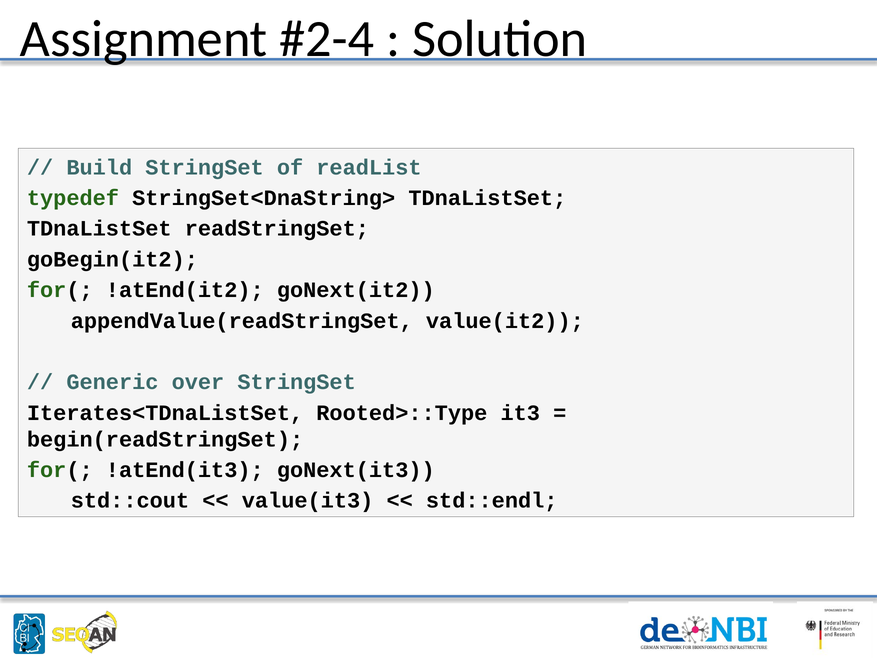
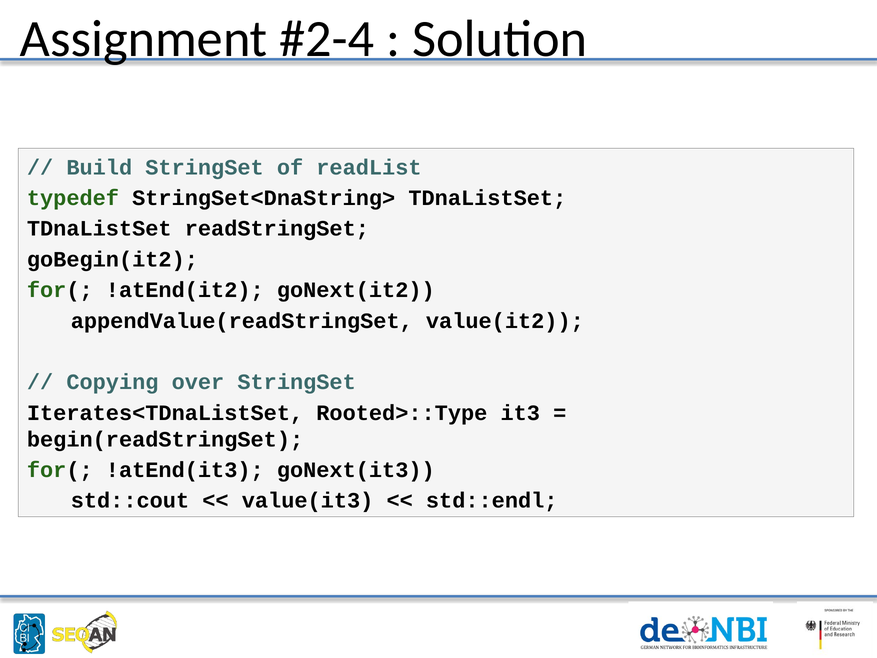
Generic: Generic -> Copying (112, 382)
